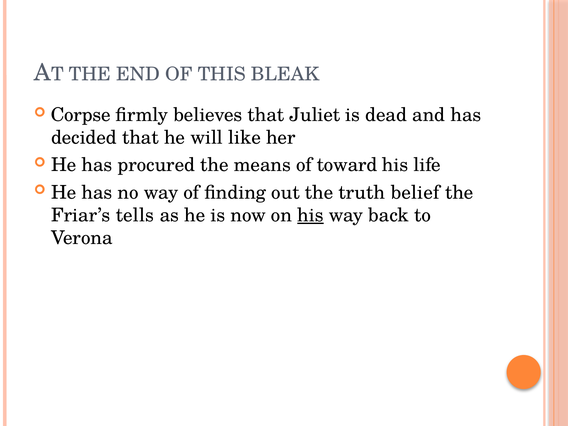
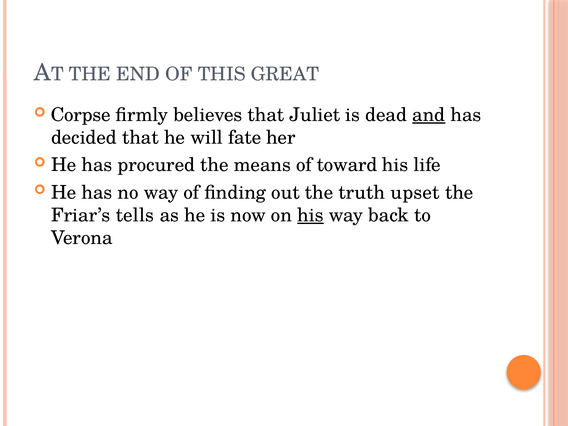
BLEAK: BLEAK -> GREAT (285, 74)
and underline: none -> present (429, 115)
like: like -> fate (245, 138)
belief: belief -> upset (415, 193)
